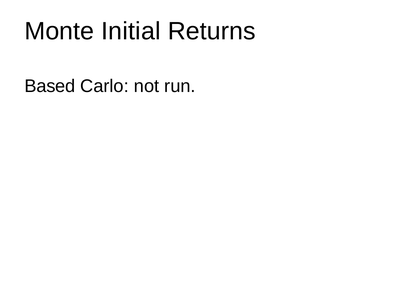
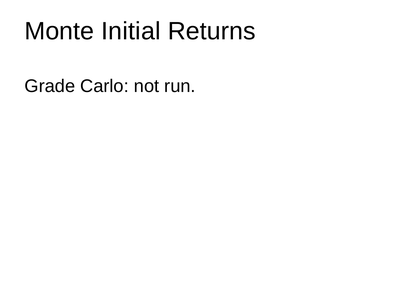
Based: Based -> Grade (50, 86)
